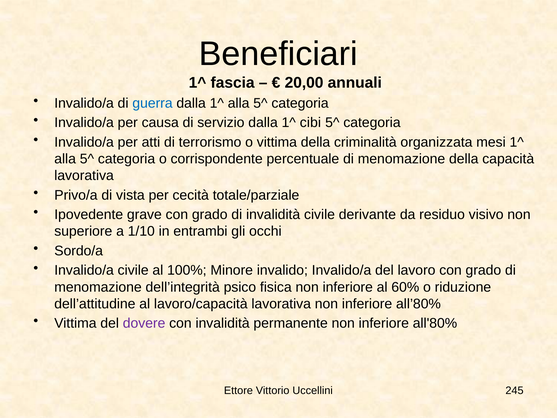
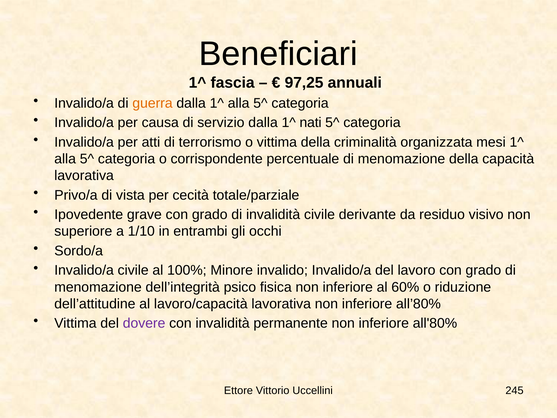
20,00: 20,00 -> 97,25 (304, 83)
guerra colour: blue -> orange (152, 103)
cibi: cibi -> nati (311, 123)
